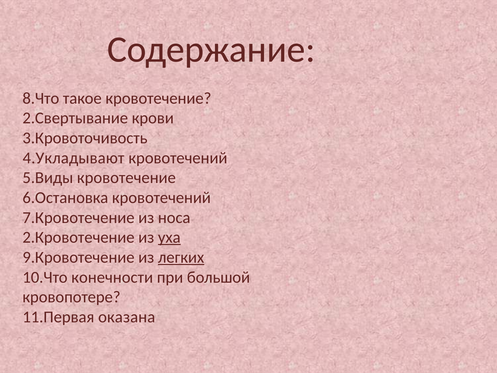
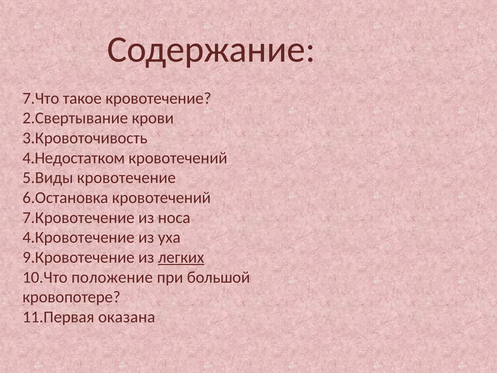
8.Что: 8.Что -> 7.Что (41, 98)
4.Укладывают: 4.Укладывают -> 4.Недостатком (74, 158)
2.Кровотечение: 2.Кровотечение -> 4.Кровотечение (79, 237)
уха underline: present -> none (169, 237)
конечности: конечности -> положение (112, 277)
